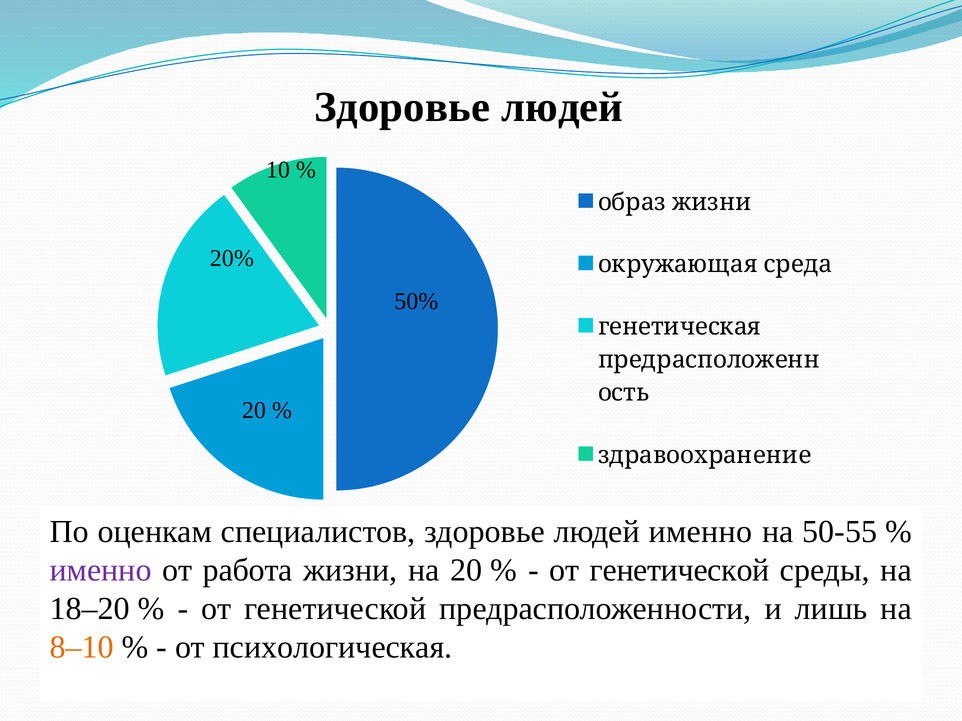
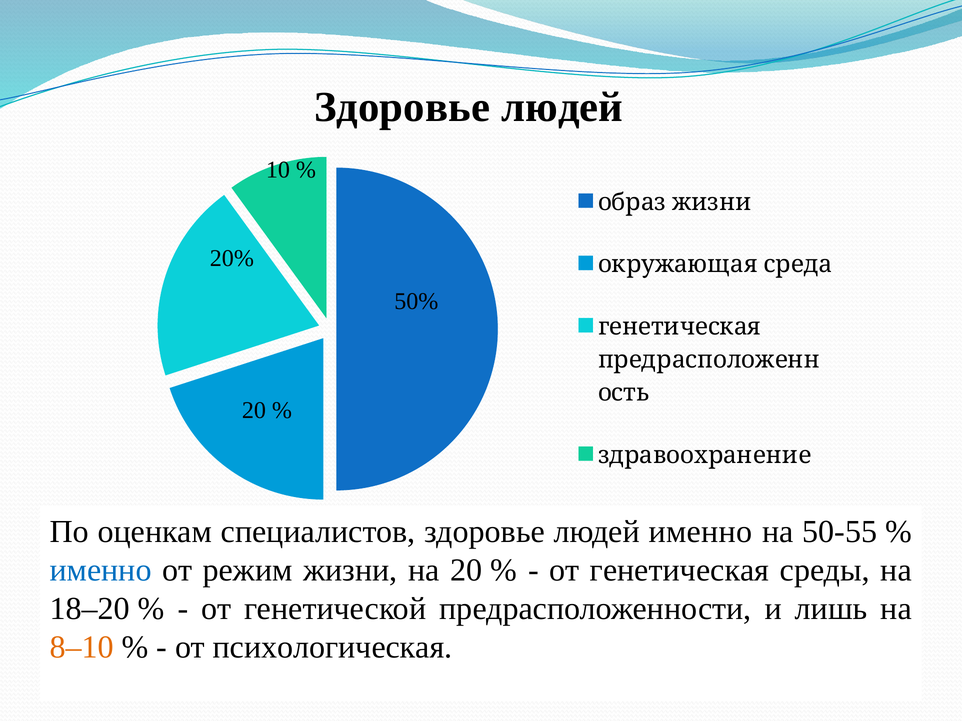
именно colour: purple -> blue (101, 571)
работа: работа -> режим (248, 571)
генетической: генетической -> генетическая (679, 571)
